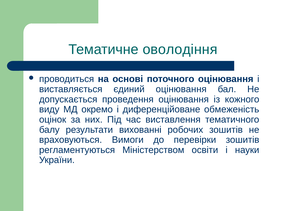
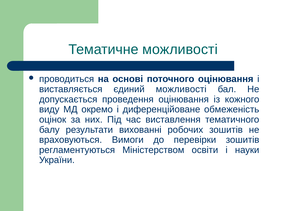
Тематичне оволодіння: оволодіння -> можливості (180, 49)
єдиний оцінювання: оцінювання -> можливості (181, 89)
